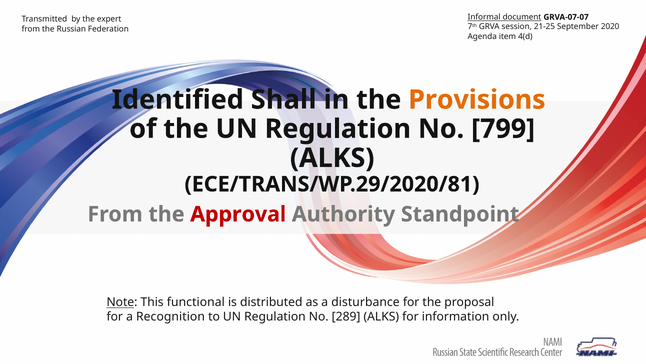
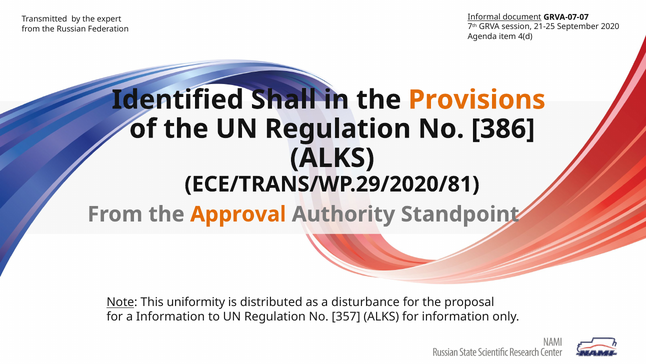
799: 799 -> 386 (503, 129)
Approval colour: red -> orange (238, 214)
functional: functional -> uniformity (196, 302)
a Recognition: Recognition -> Information (171, 316)
289: 289 -> 357 (346, 316)
